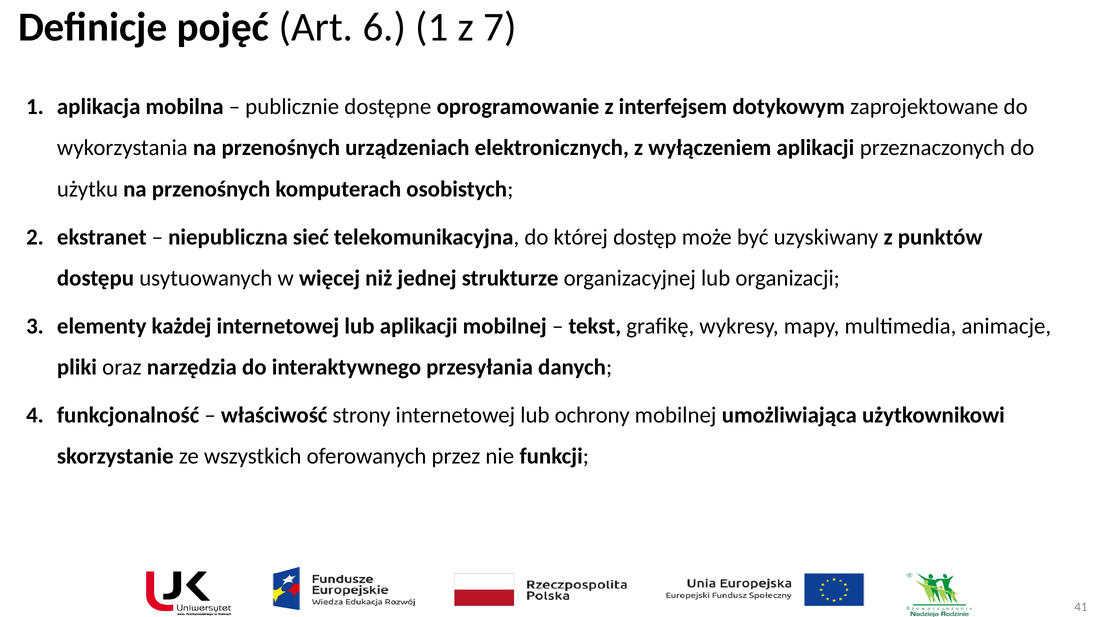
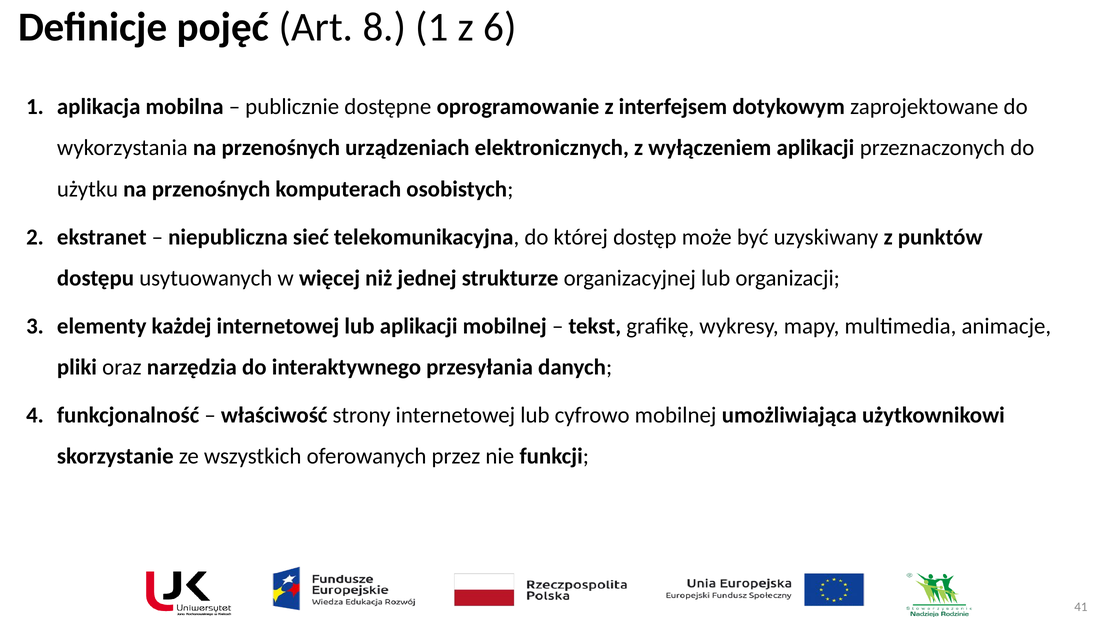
6: 6 -> 8 (384, 27)
7: 7 -> 6 (500, 27)
ochrony: ochrony -> cyfrowo (592, 415)
